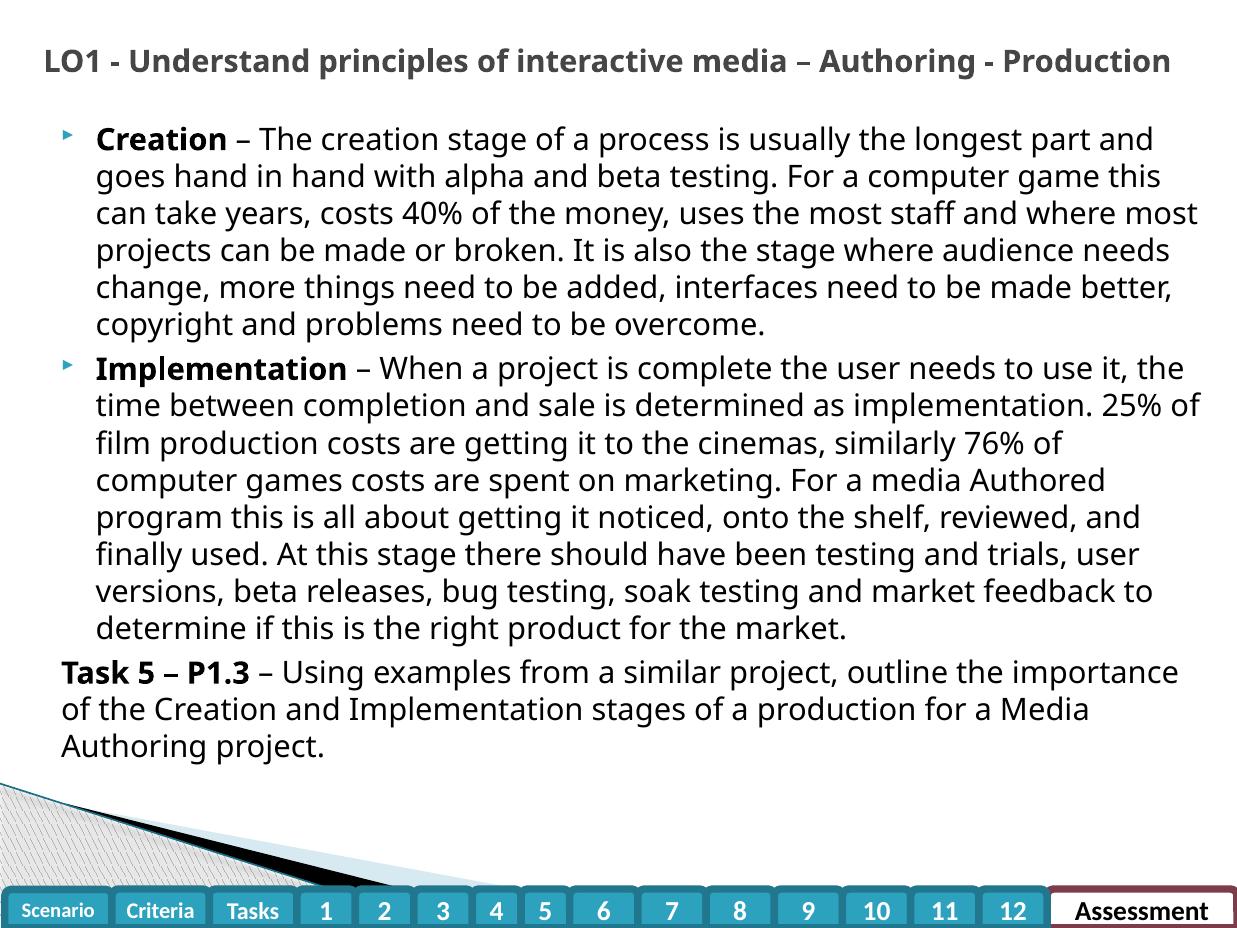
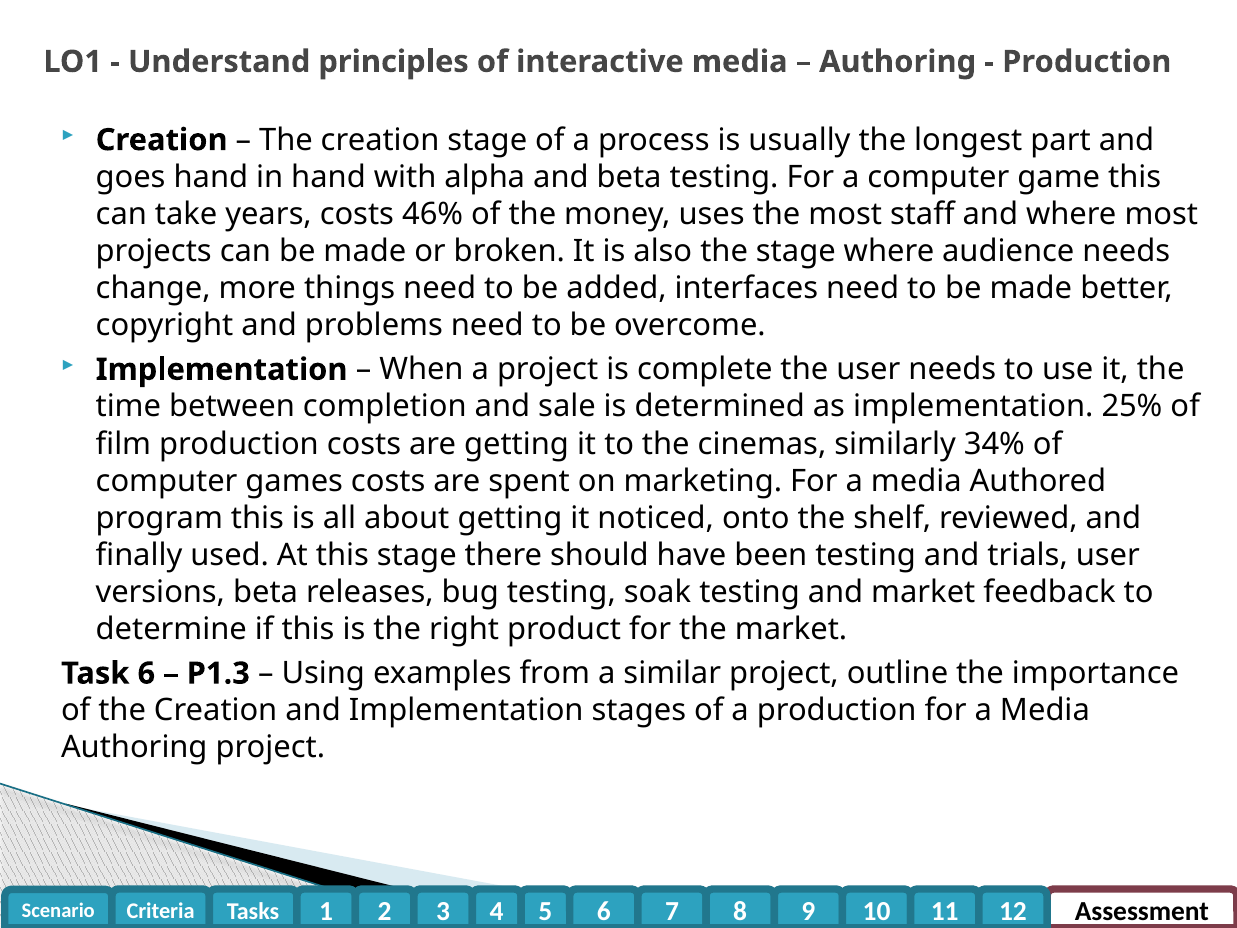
40%: 40% -> 46% (433, 214)
76%: 76% -> 34% (994, 444)
Task 5: 5 -> 6 (146, 673)
